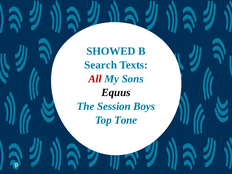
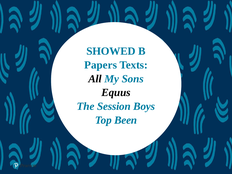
Search: Search -> Papers (101, 65)
All colour: red -> black (95, 79)
Tone: Tone -> Been (126, 120)
